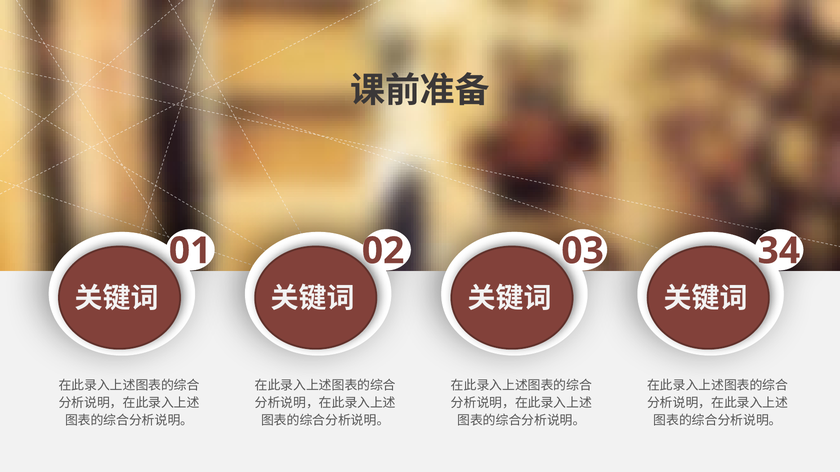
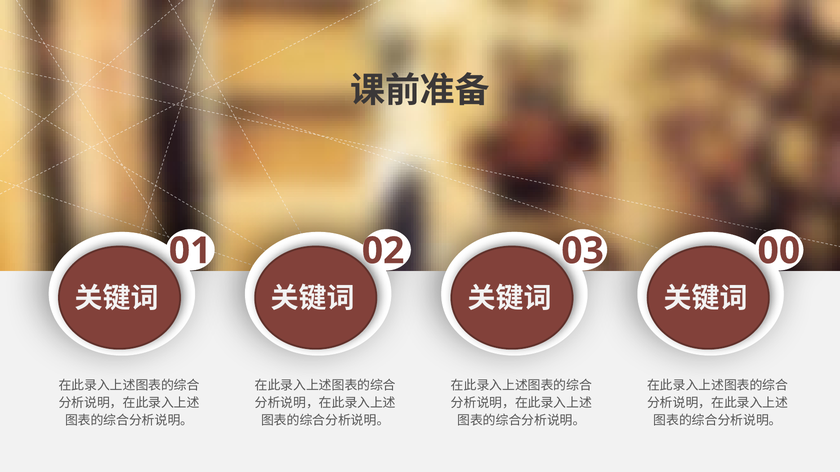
34: 34 -> 00 (779, 251)
